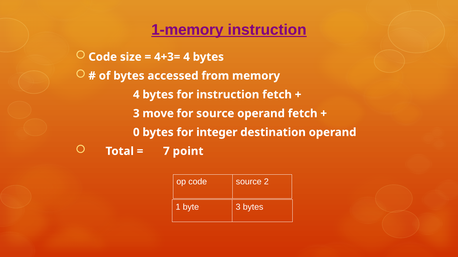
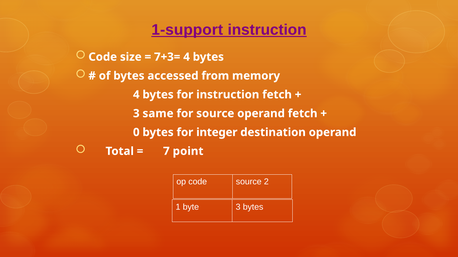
1-memory: 1-memory -> 1-support (187, 30)
4+3=: 4+3= -> 7+3= (167, 57)
move: move -> same (158, 114)
